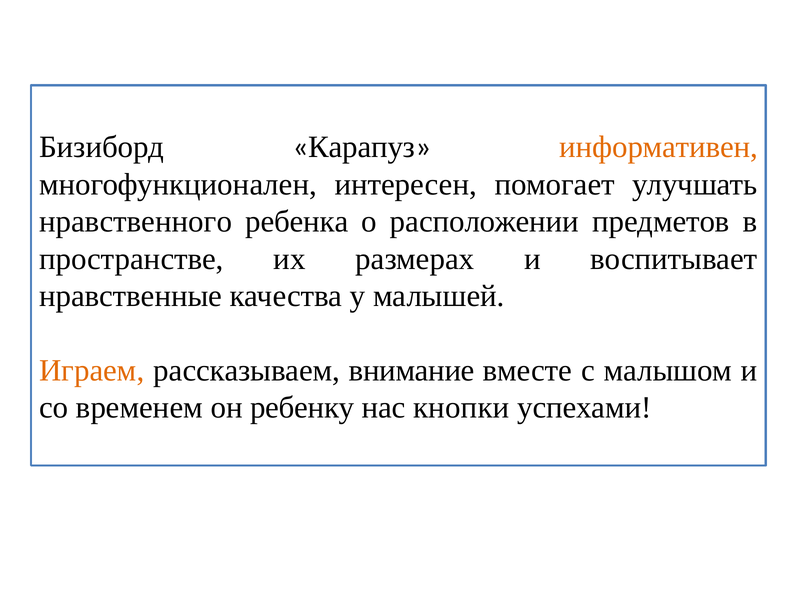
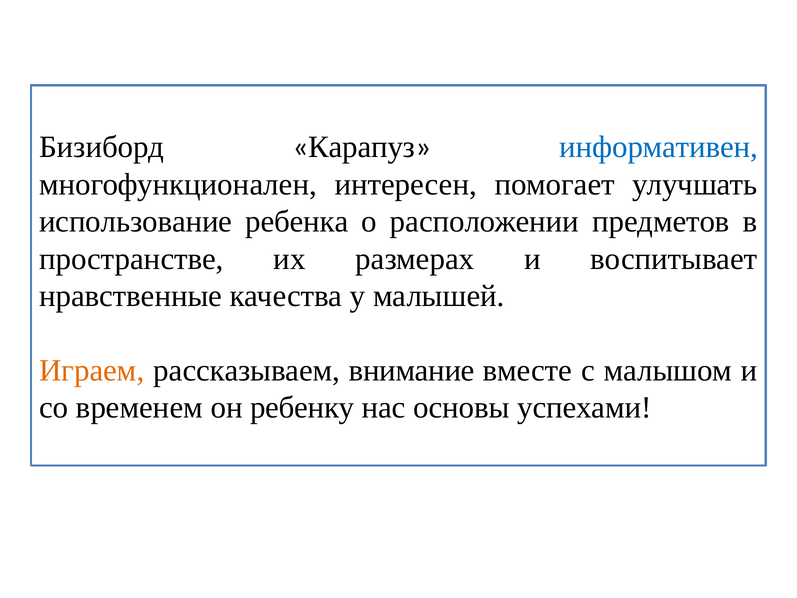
информативен colour: orange -> blue (659, 147)
нравственного: нравственного -> использование (136, 221)
кнопки: кнопки -> основы (461, 408)
